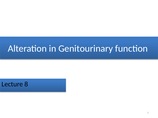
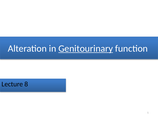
Genitourinary underline: none -> present (86, 49)
